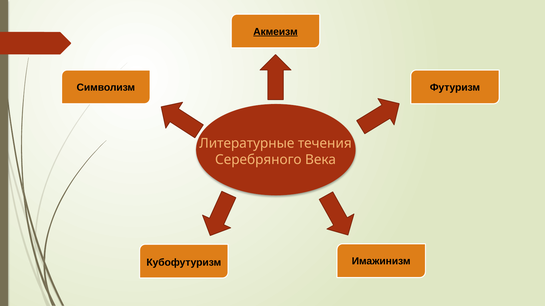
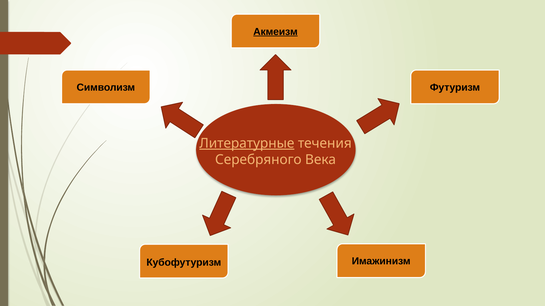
Литературные underline: none -> present (247, 144)
